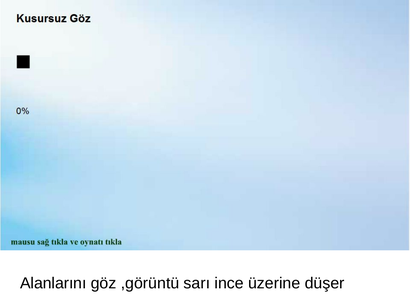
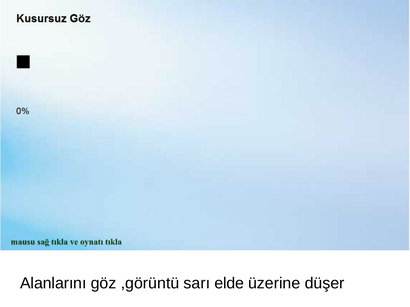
ince: ince -> elde (229, 284)
